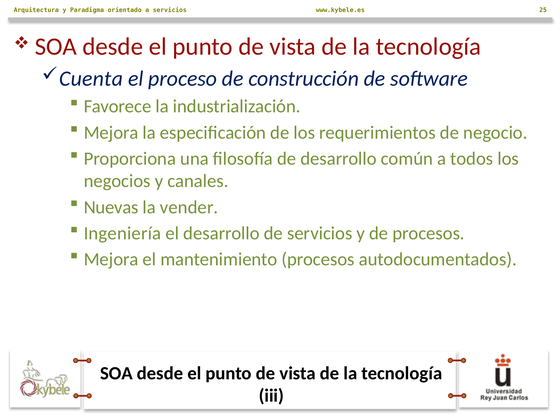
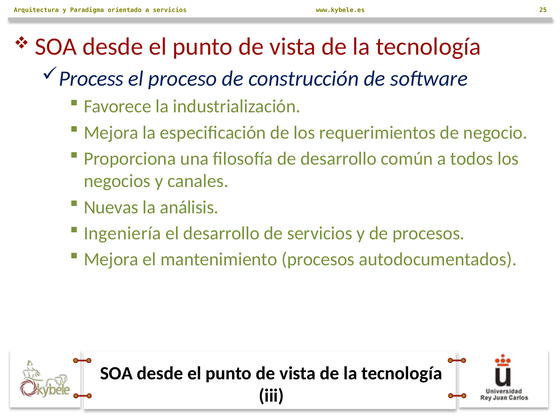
Cuenta: Cuenta -> Process (91, 79)
vender: vender -> análisis (189, 207)
